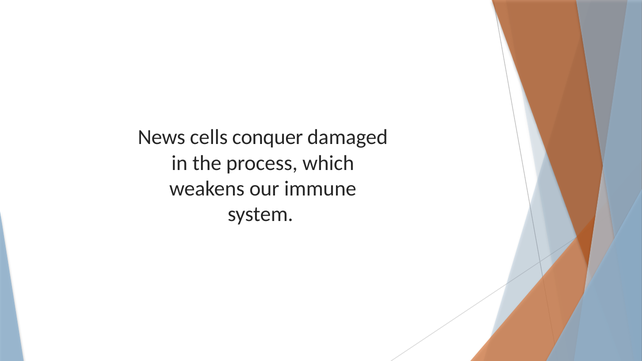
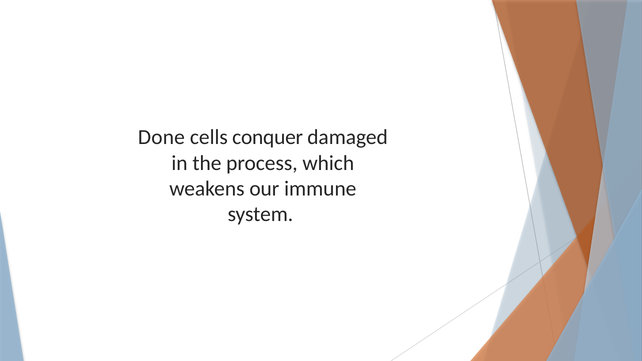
News: News -> Done (161, 137)
